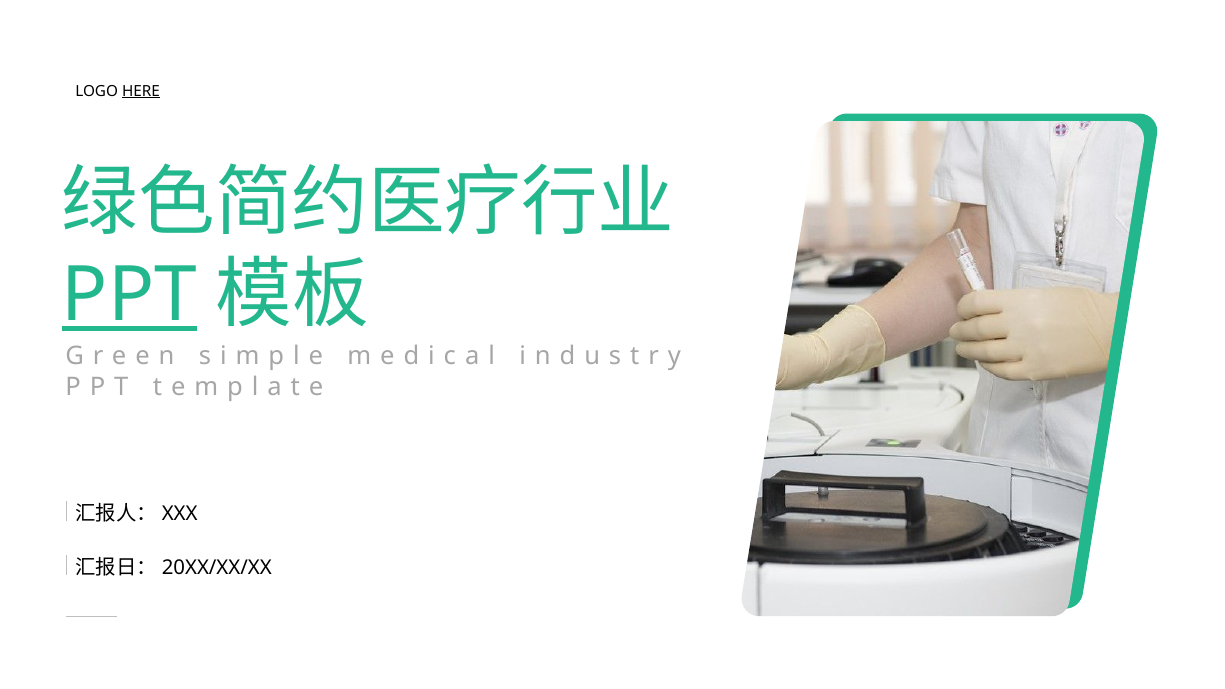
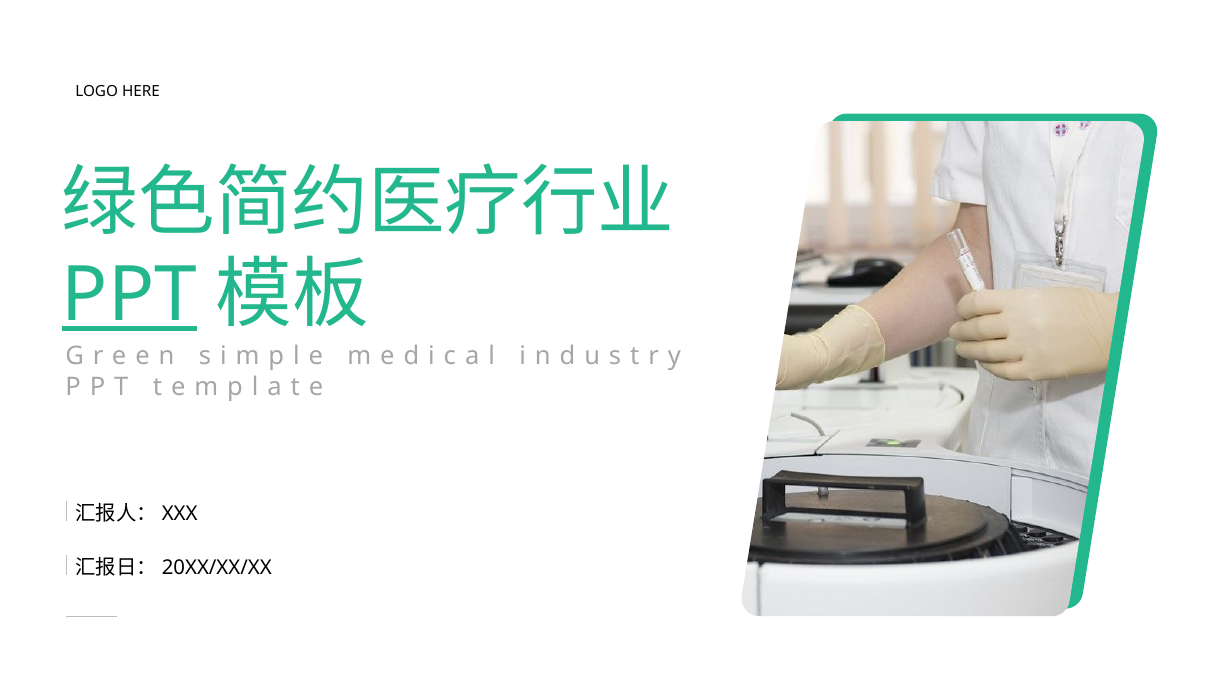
HERE underline: present -> none (141, 91)
